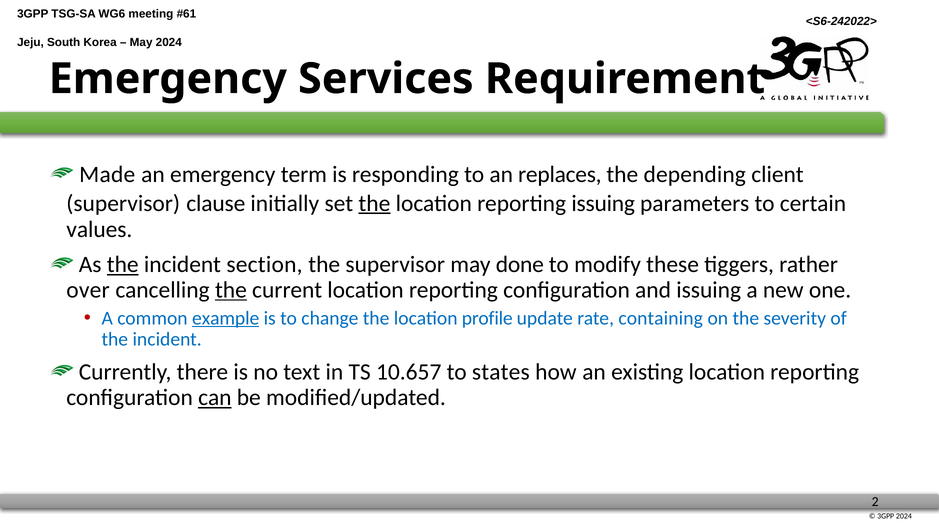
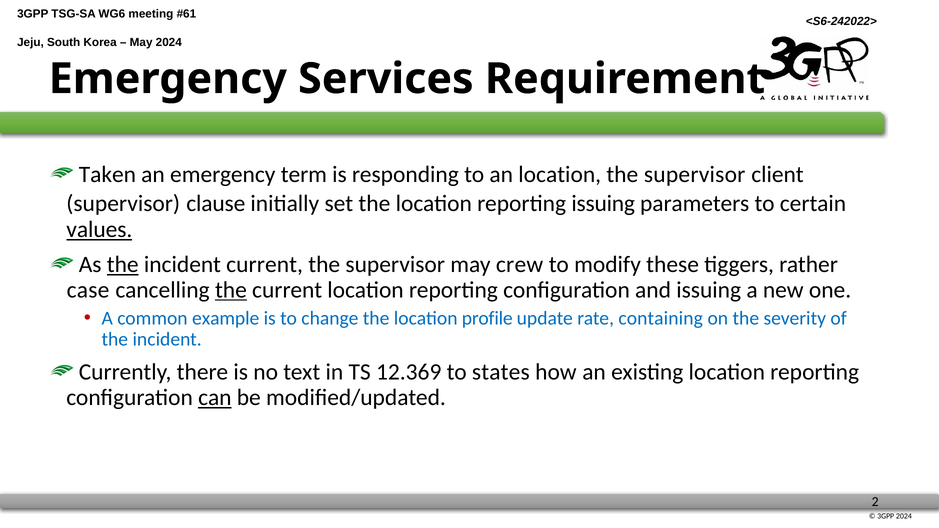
Made: Made -> Taken (107, 175)
an replaces: replaces -> location (560, 175)
depending: depending -> supervisor (695, 175)
the underline: present -> none (374, 203)
values underline: none -> present (99, 230)
incident section: section -> current (265, 265)
done: done -> crew (520, 265)
over: over -> case (88, 290)
example underline: present -> none (226, 318)
10.657: 10.657 -> 12.369 (409, 372)
